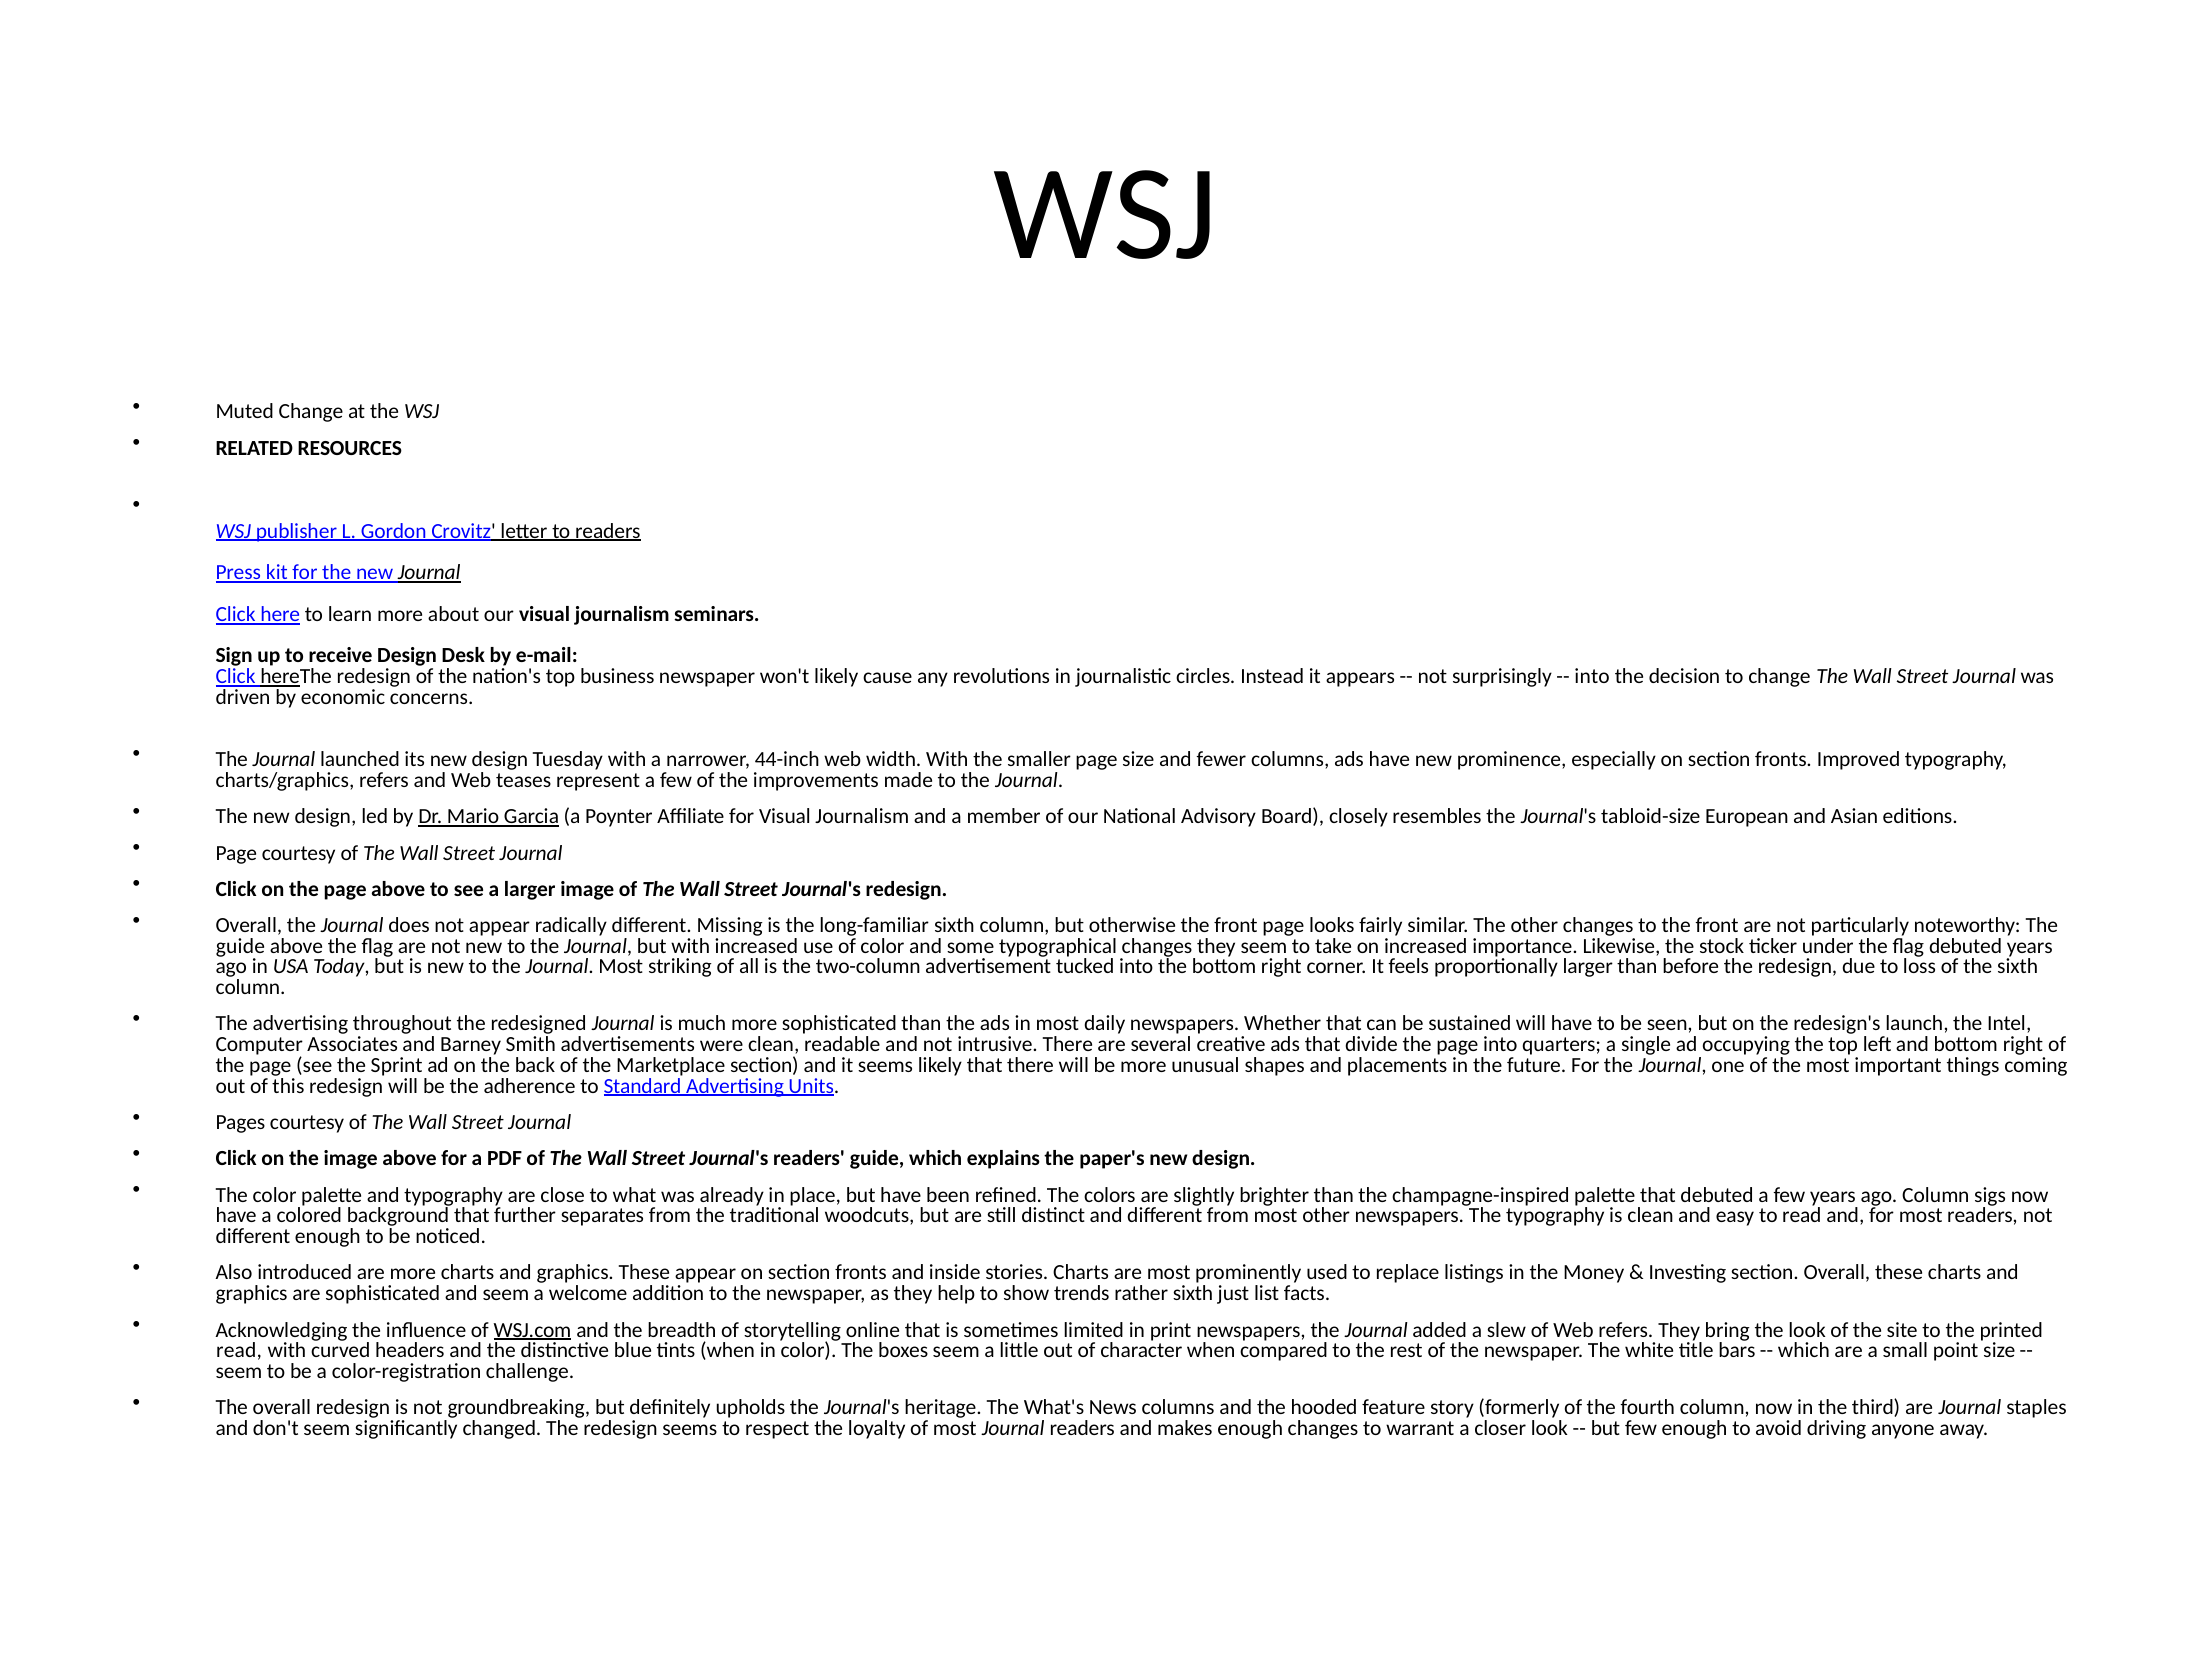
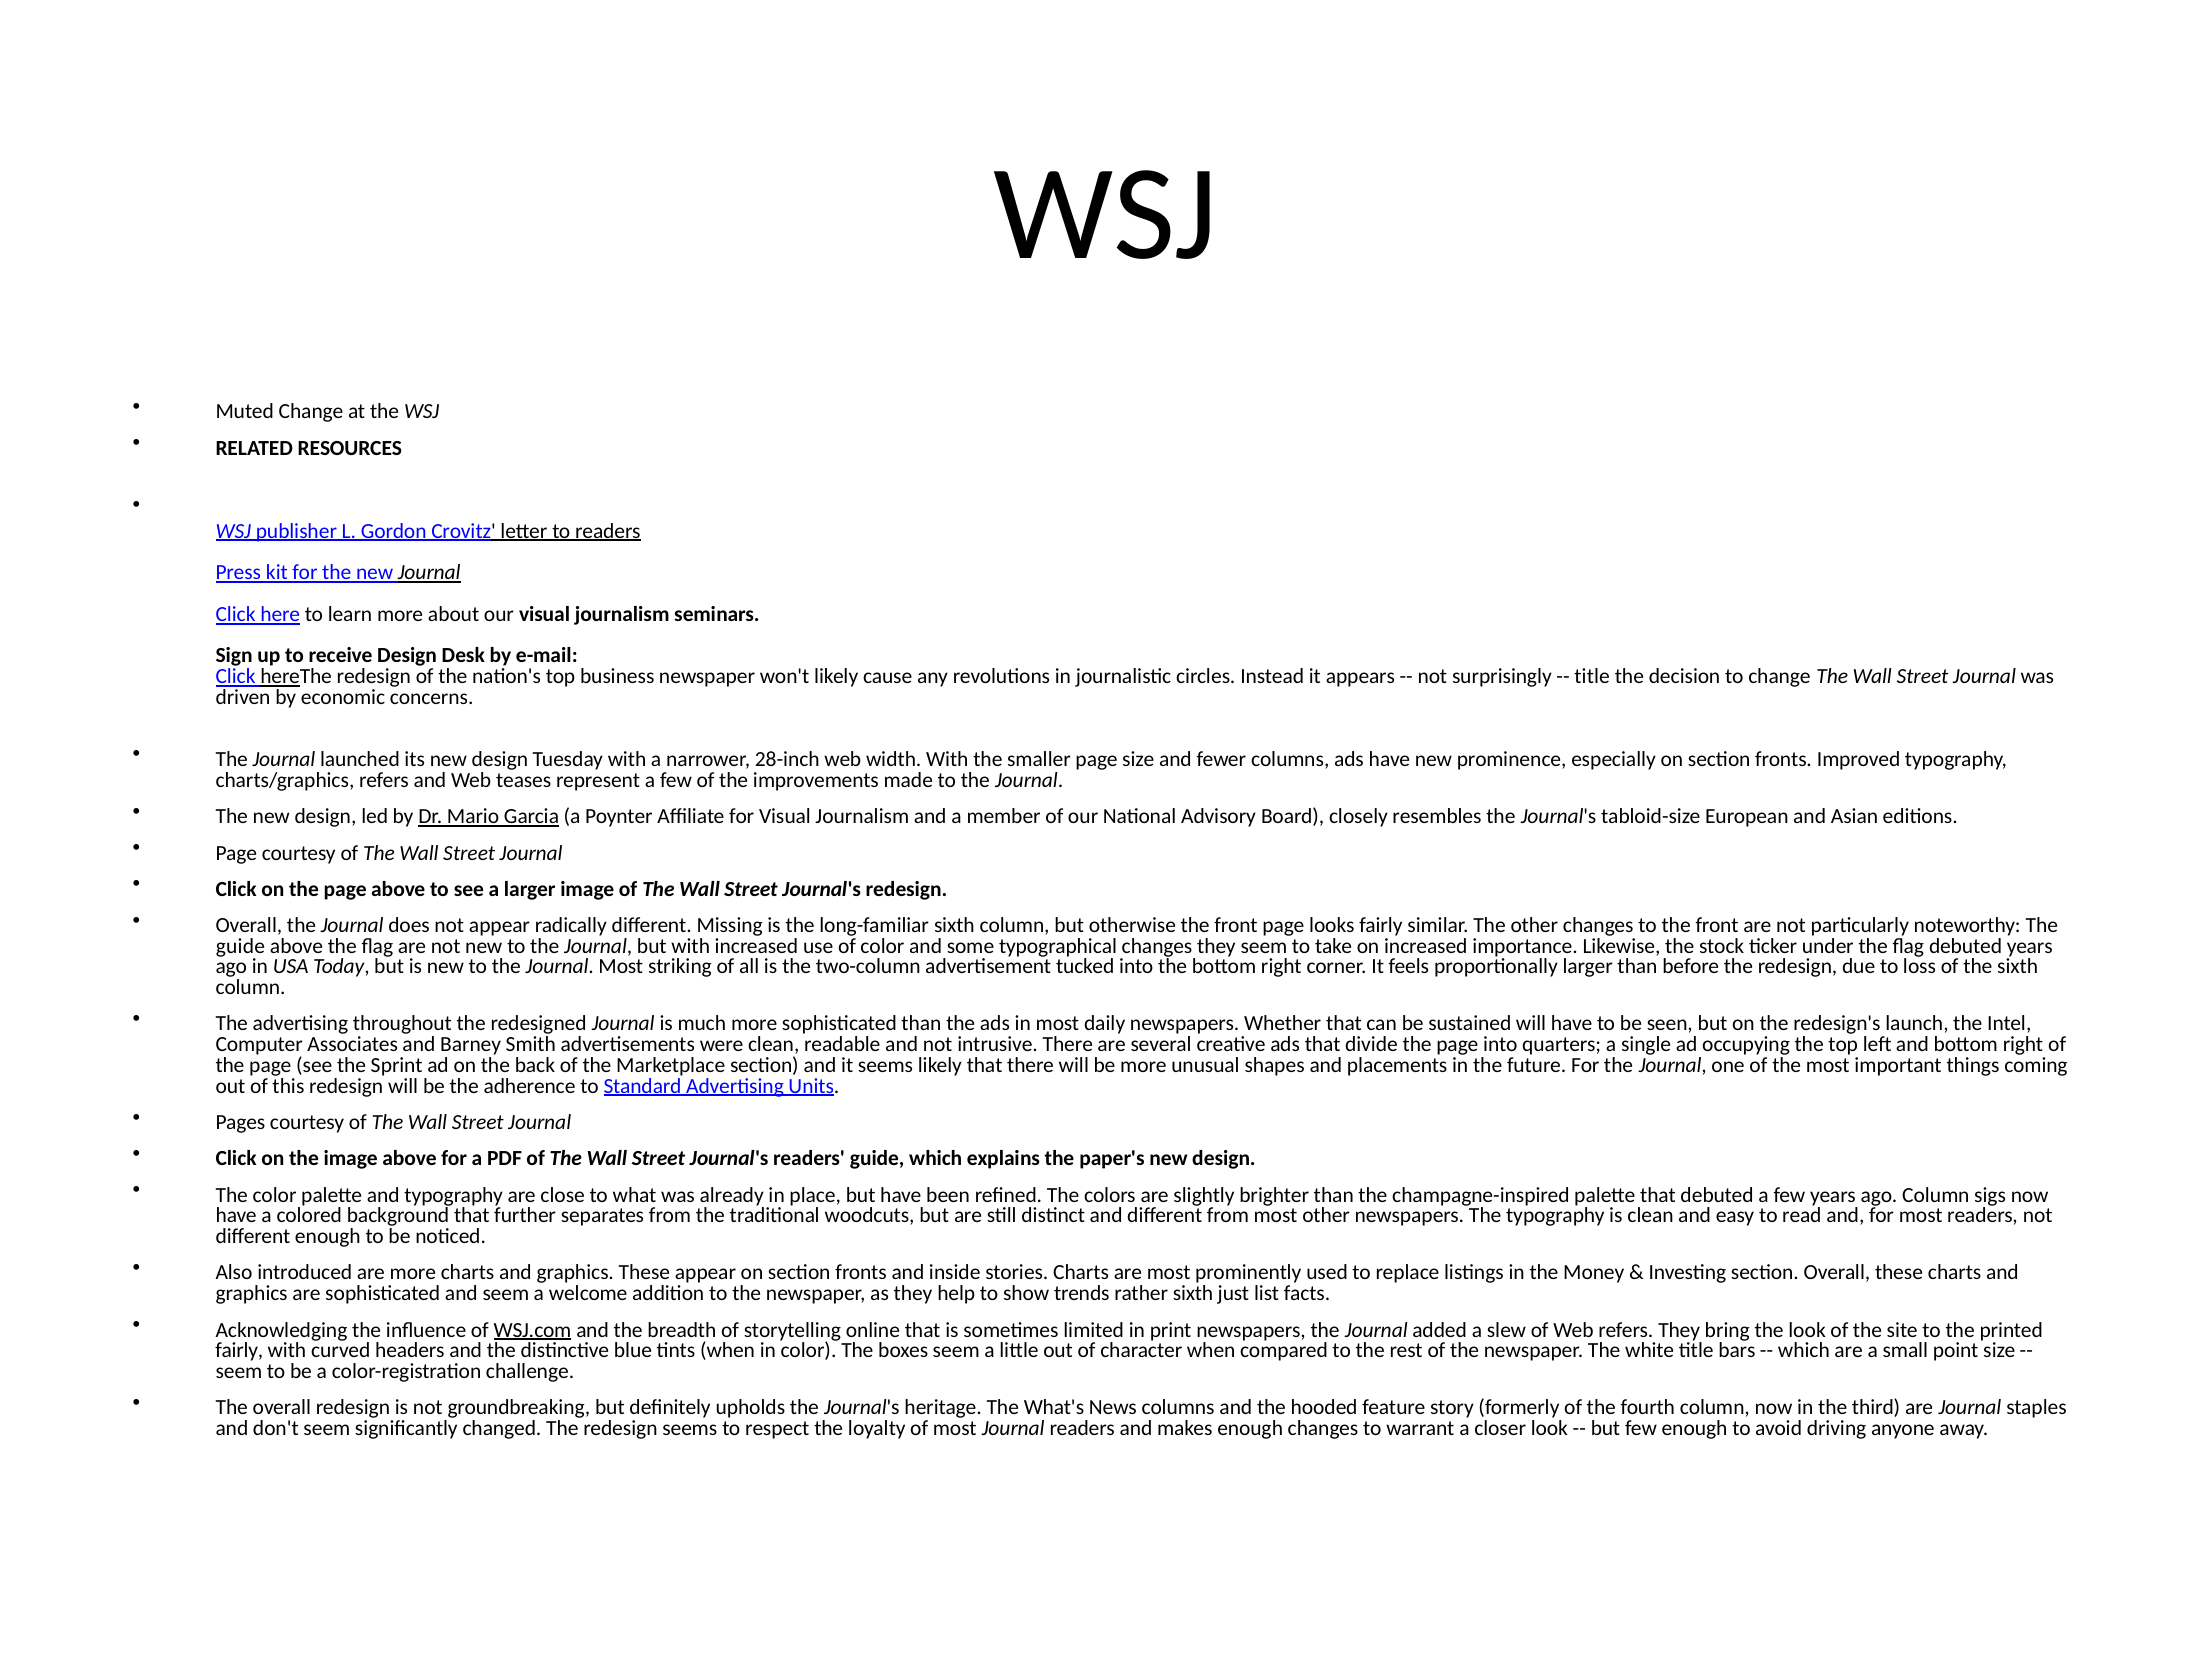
into: into -> title (1592, 677)
44-inch: 44-inch -> 28-inch (787, 759)
read: read -> fairly (239, 1351)
